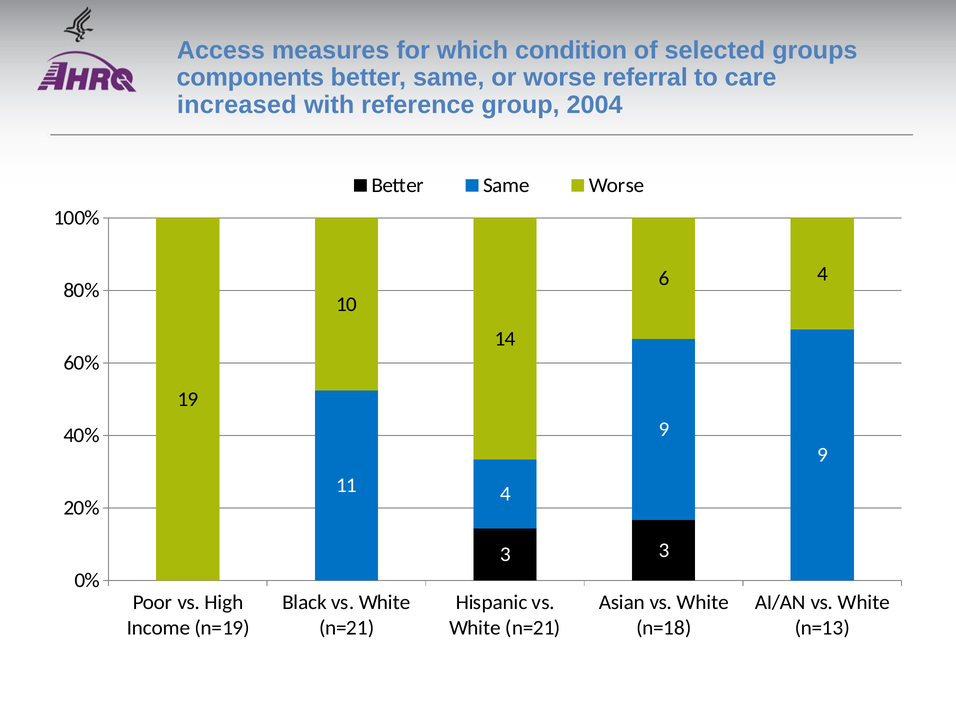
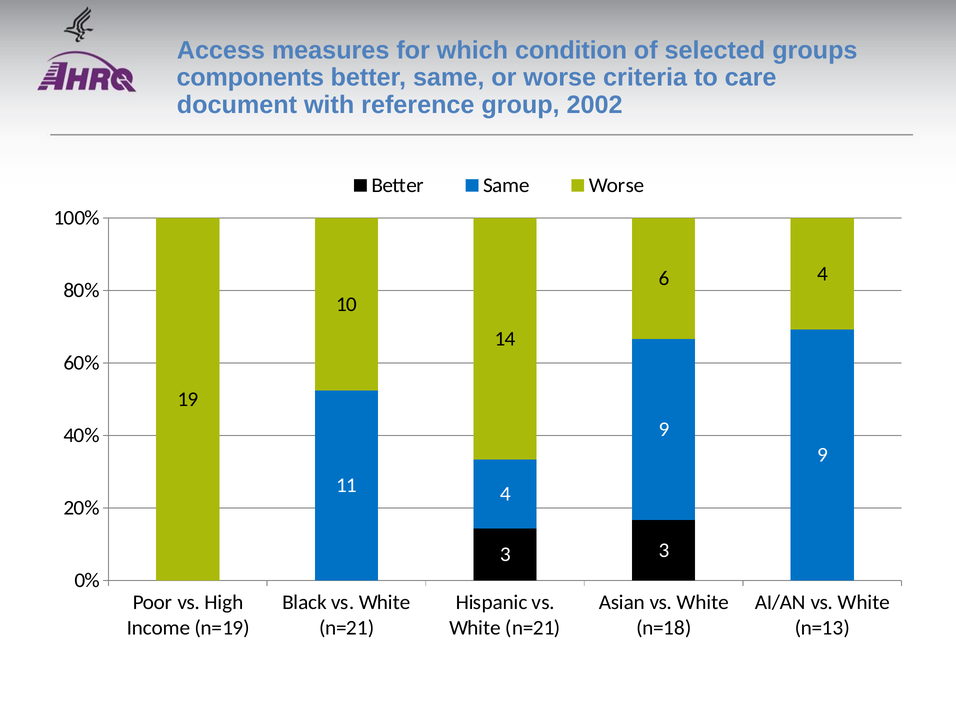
referral: referral -> criteria (645, 78)
increased: increased -> document (237, 105)
2004: 2004 -> 2002 (595, 105)
